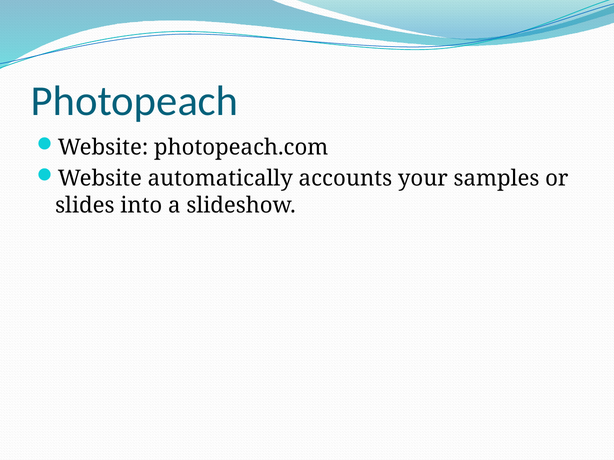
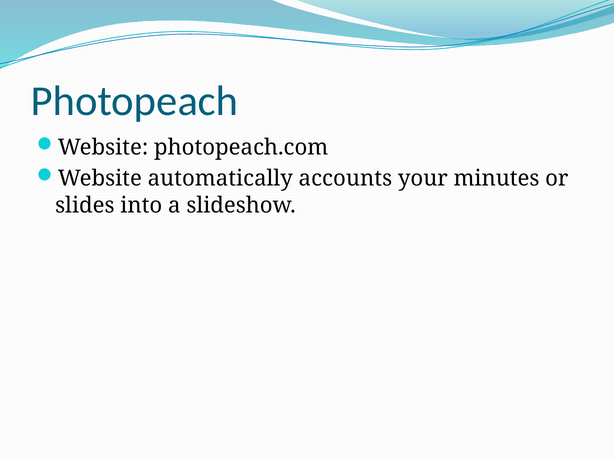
samples: samples -> minutes (496, 179)
